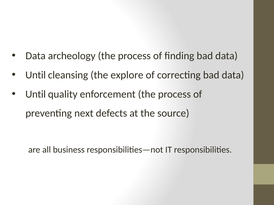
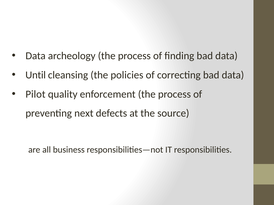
explore: explore -> policies (127, 75)
Until: Until -> Pilot (36, 94)
